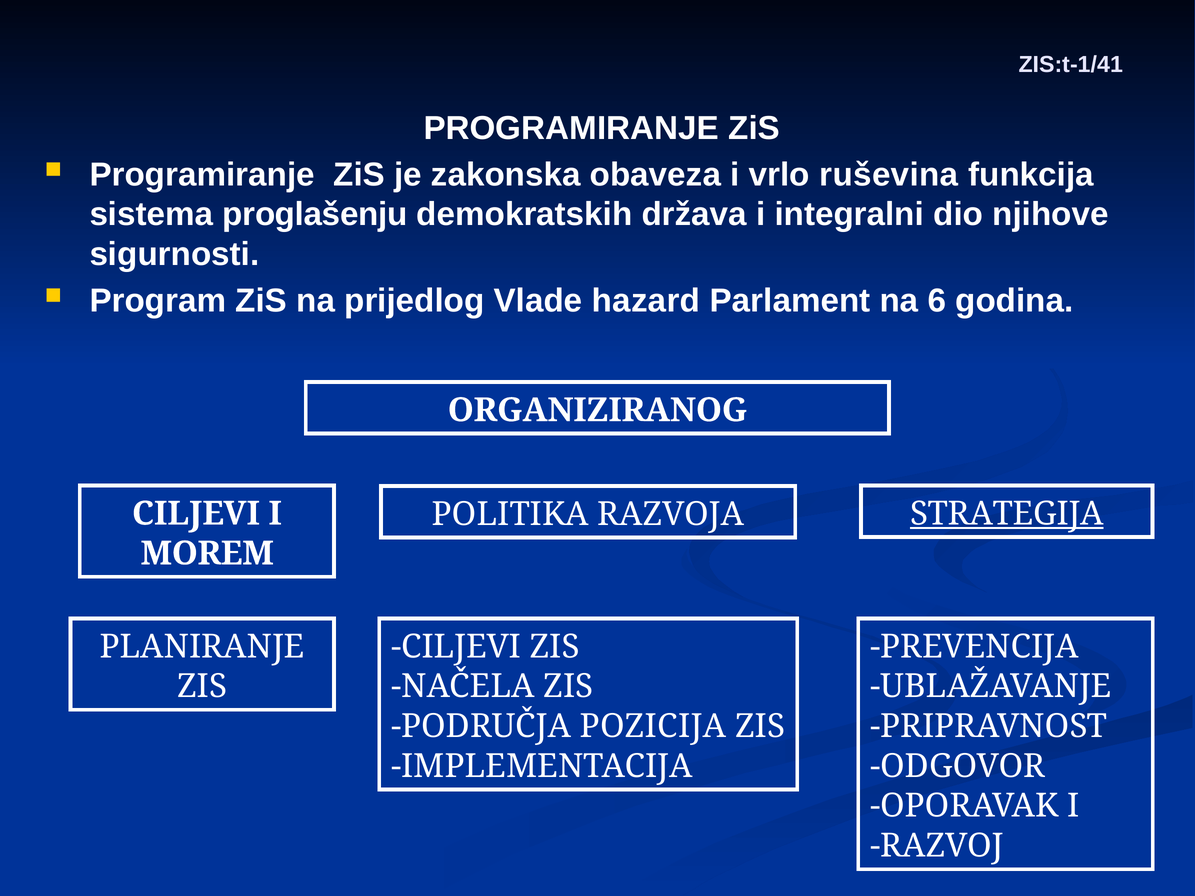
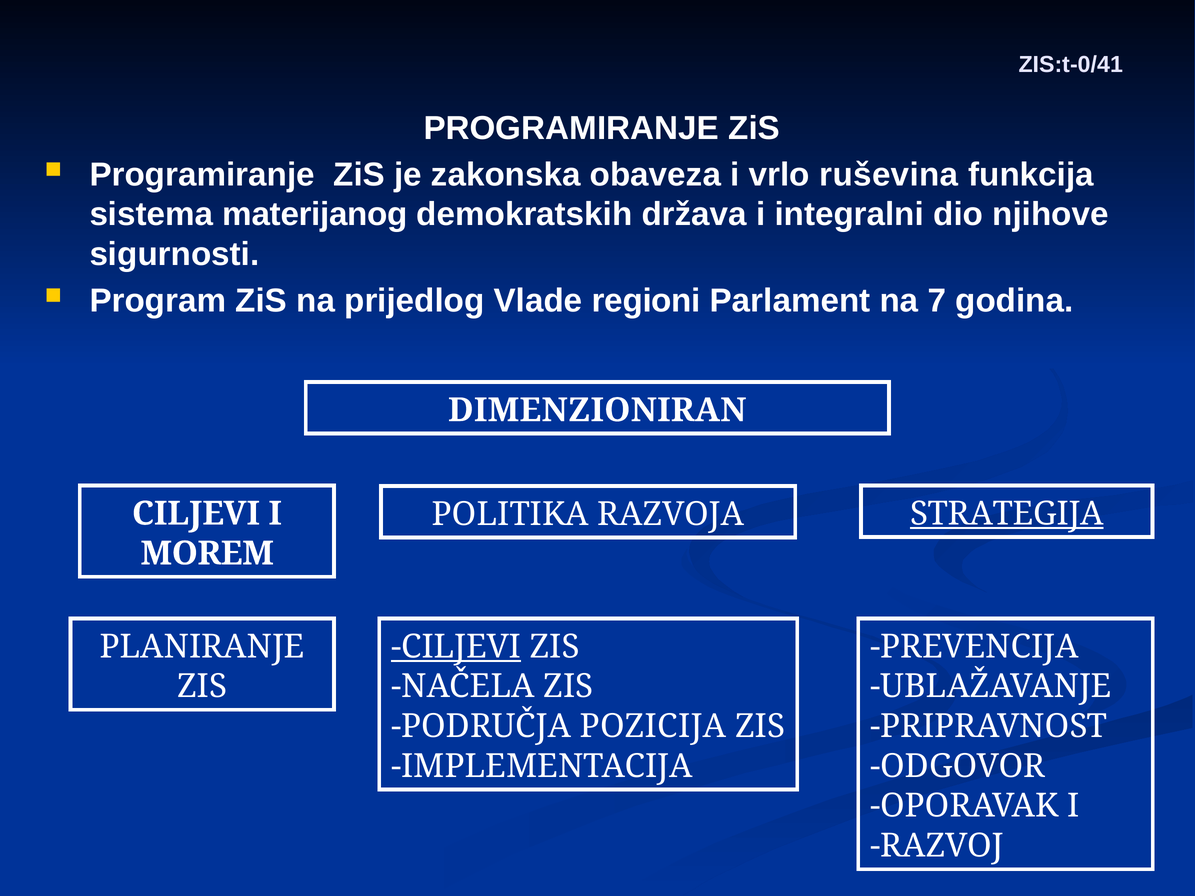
ZIS:t-1/41: ZIS:t-1/41 -> ZIS:t-0/41 (1071, 65)
proglašenju: proglašenju -> materijanog (315, 215)
hazard: hazard -> regioni (646, 301)
6: 6 -> 7 (937, 301)
ORGANIZIRANOG: ORGANIZIRANOG -> DIMENZIONIRAN (597, 410)
CILJEVI underline: none -> present (456, 647)
